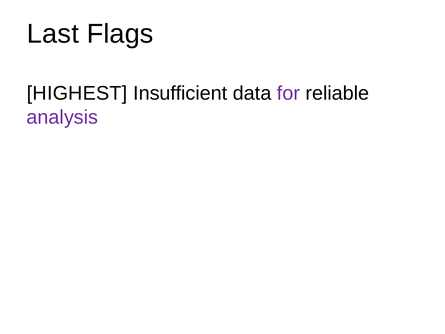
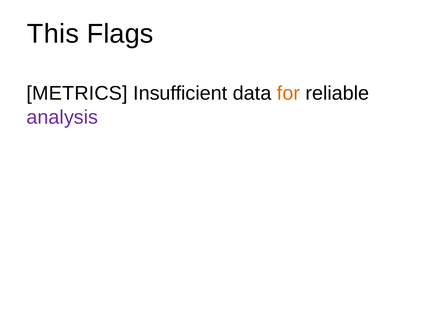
Last: Last -> This (53, 34)
HIGHEST: HIGHEST -> METRICS (77, 93)
for colour: purple -> orange (288, 93)
